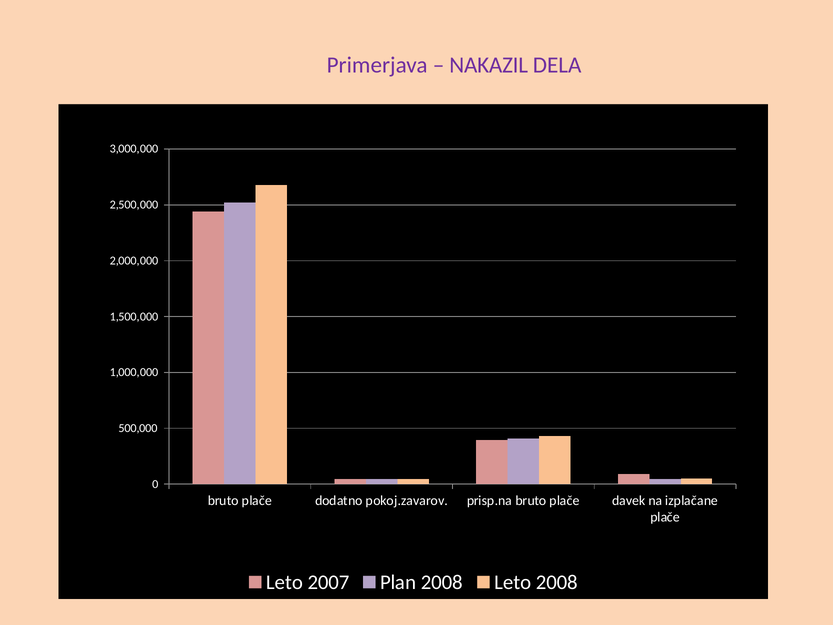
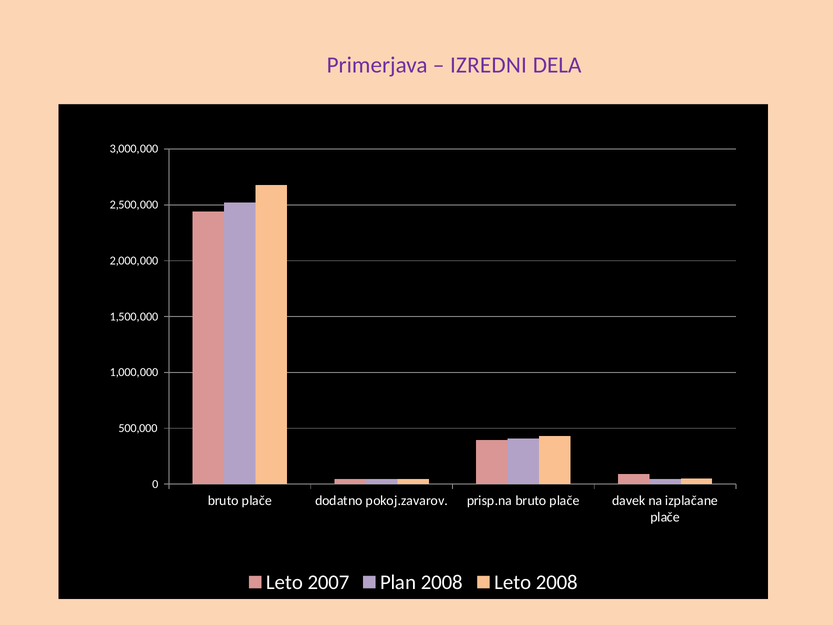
NAKAZIL: NAKAZIL -> IZREDNI (488, 65)
